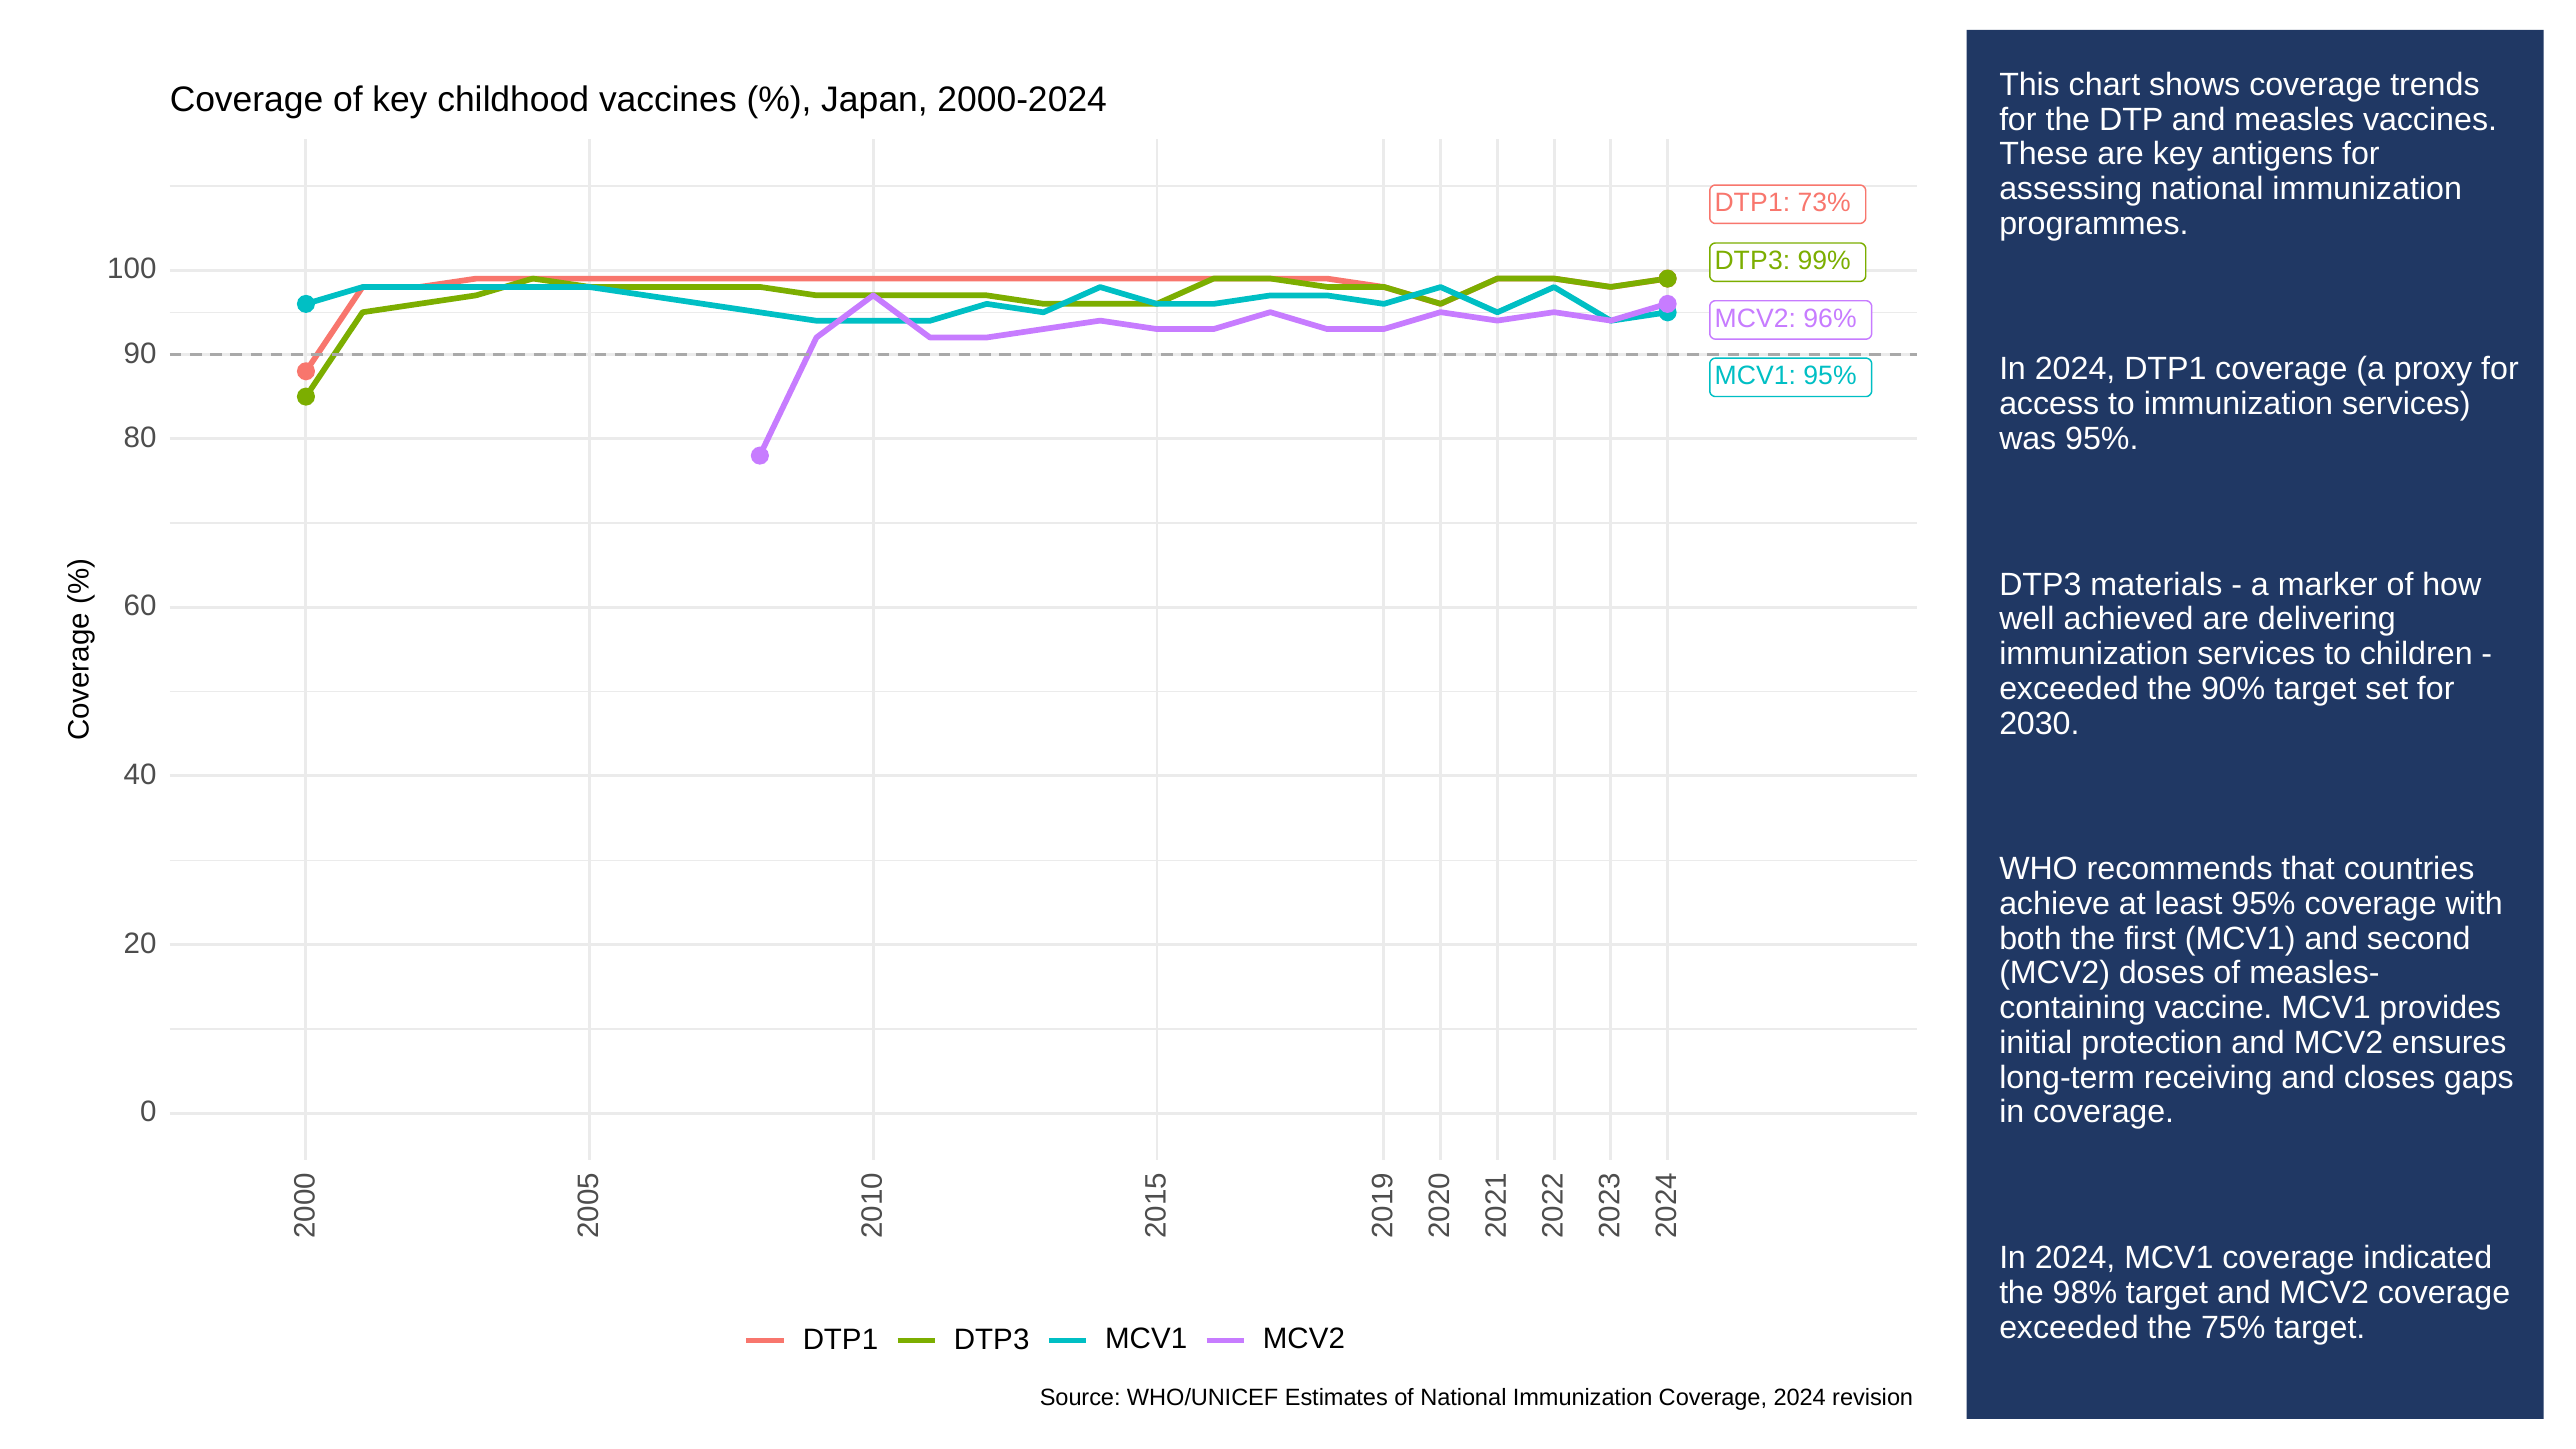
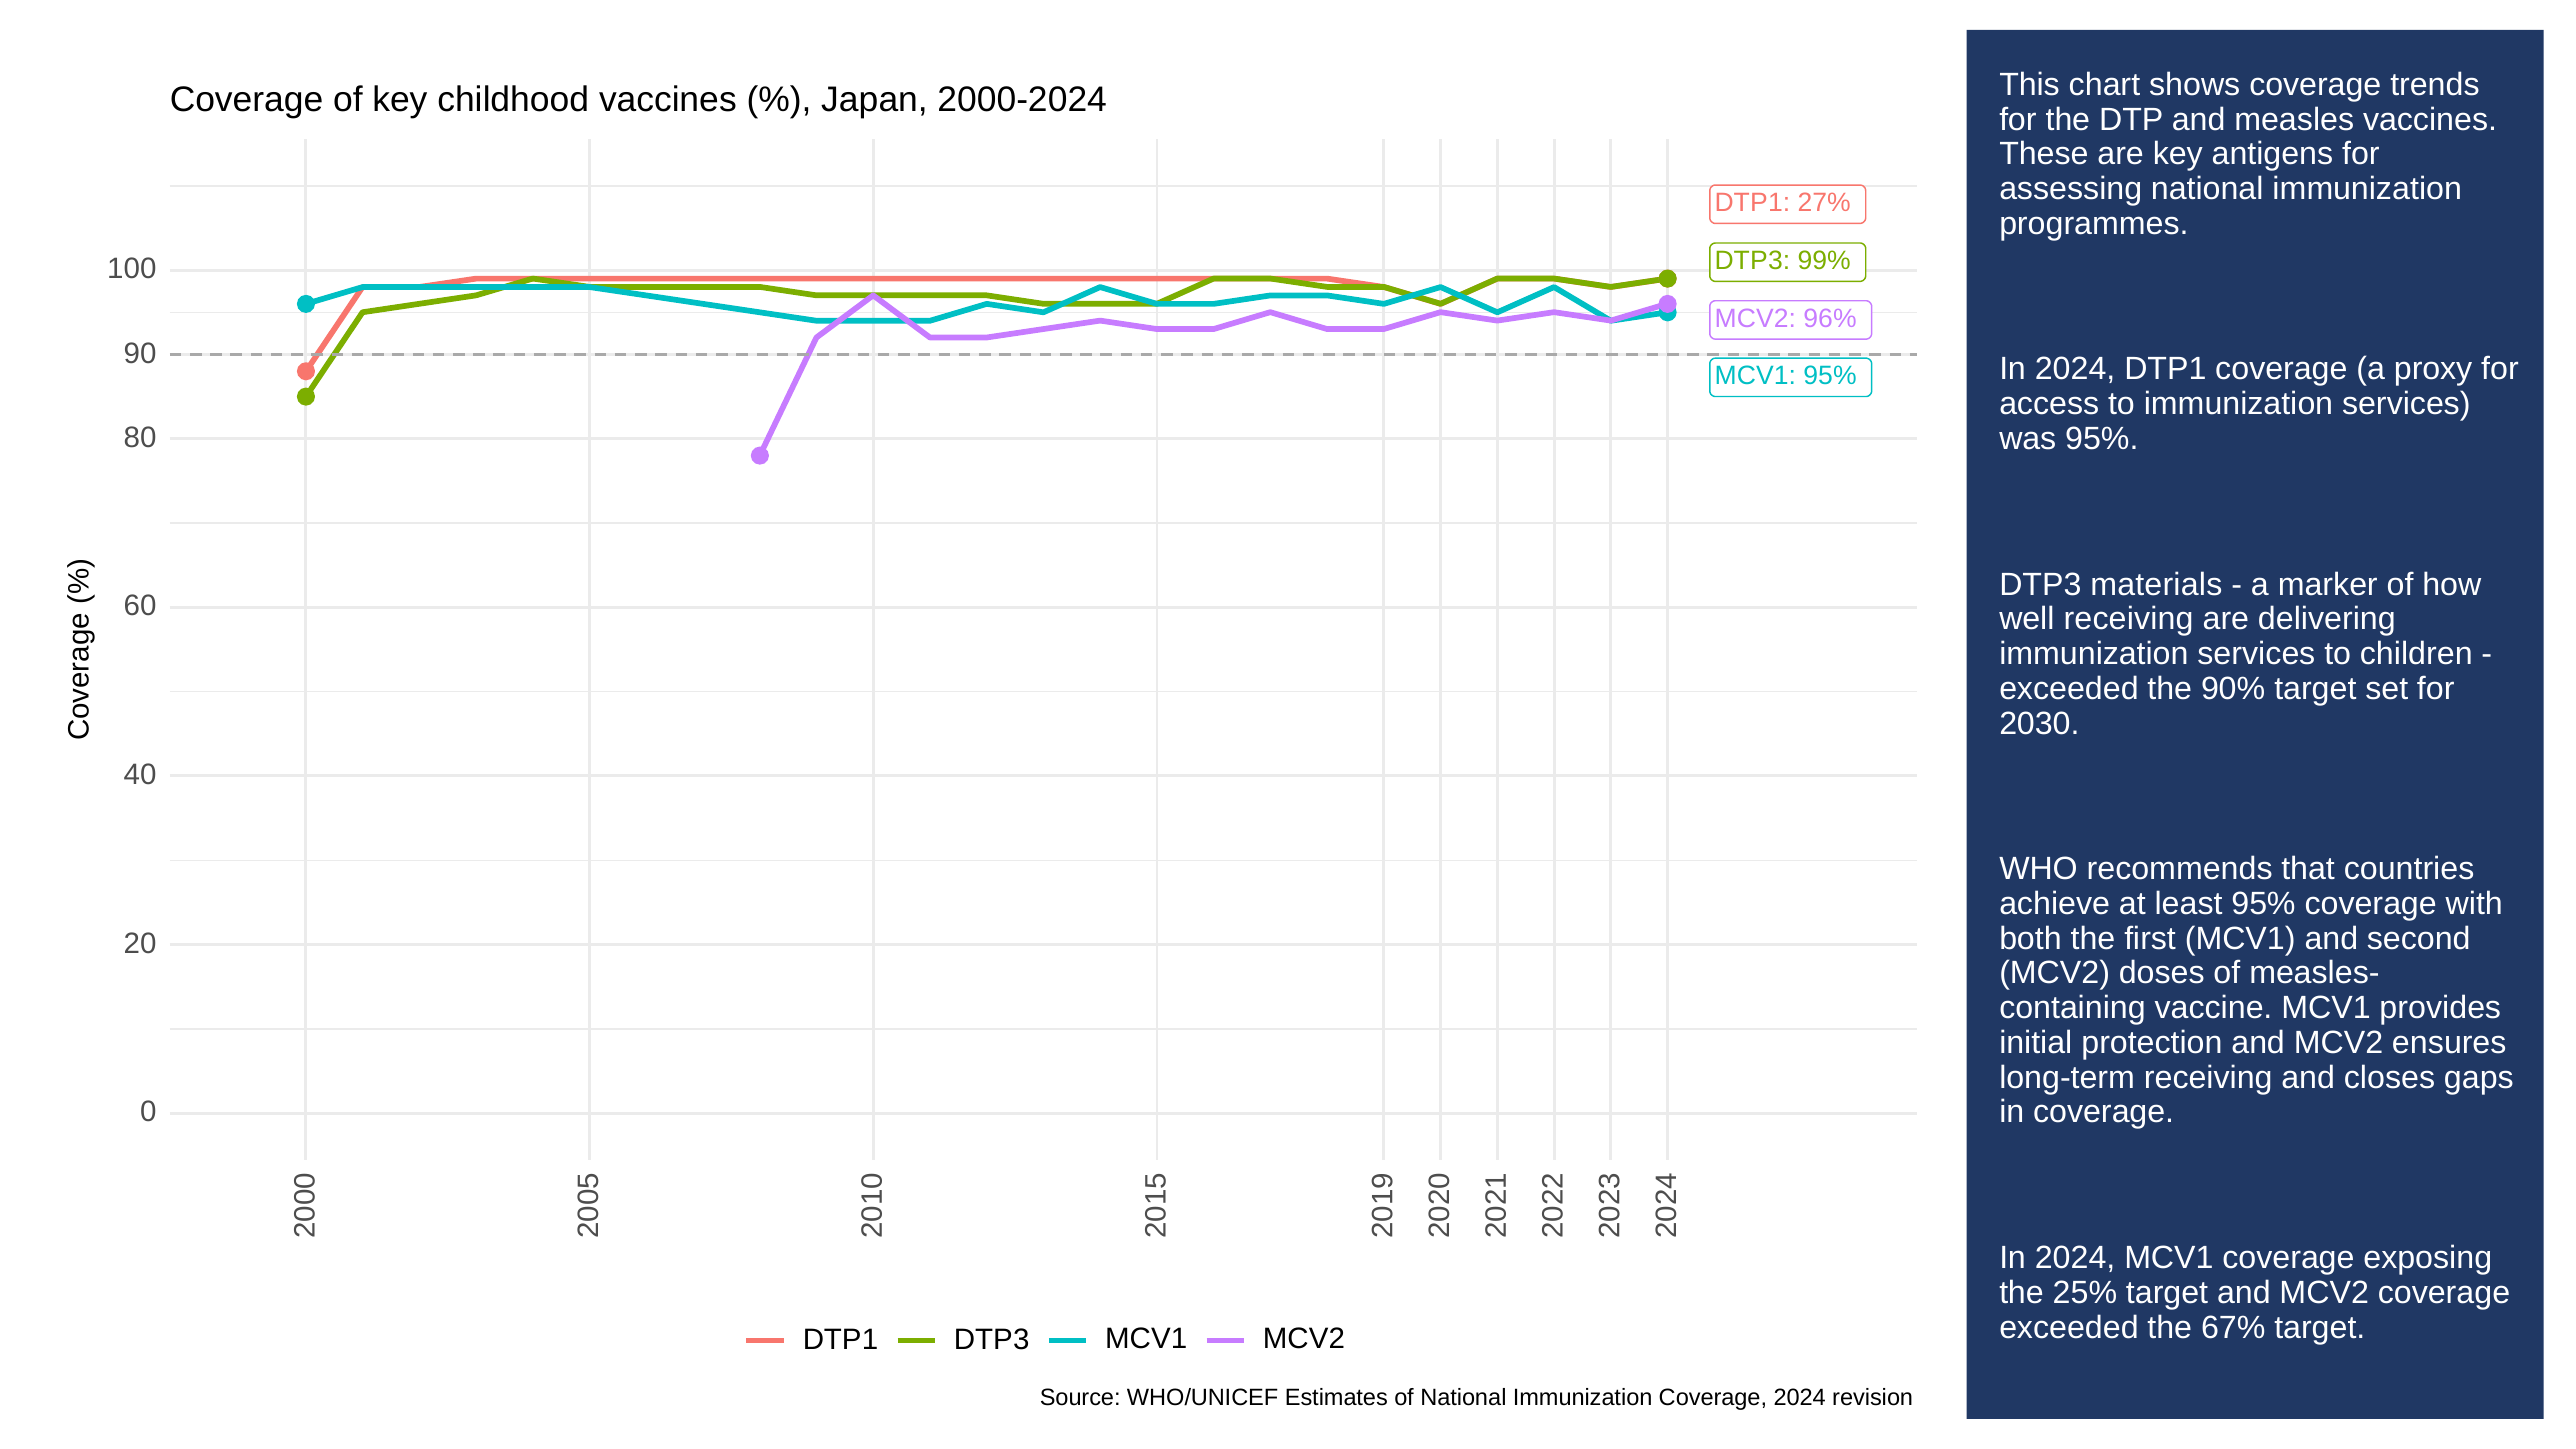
73%: 73% -> 27% (1824, 203)
well achieved: achieved -> receiving (2129, 619)
indicated: indicated -> exposing (2428, 1258)
98%: 98% -> 25% (2085, 1293)
75%: 75% -> 67% (2233, 1327)
